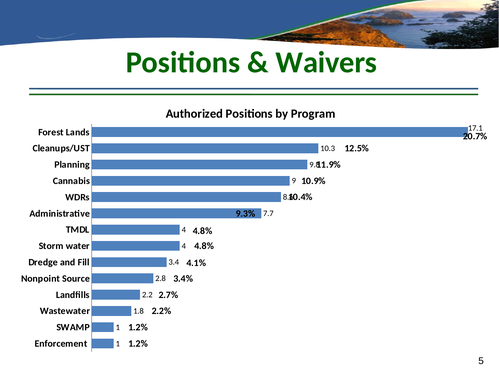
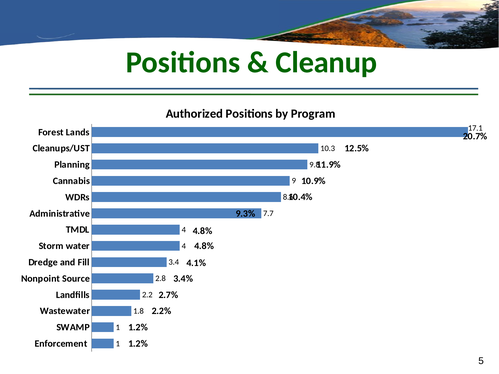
Waivers: Waivers -> Cleanup (326, 62)
